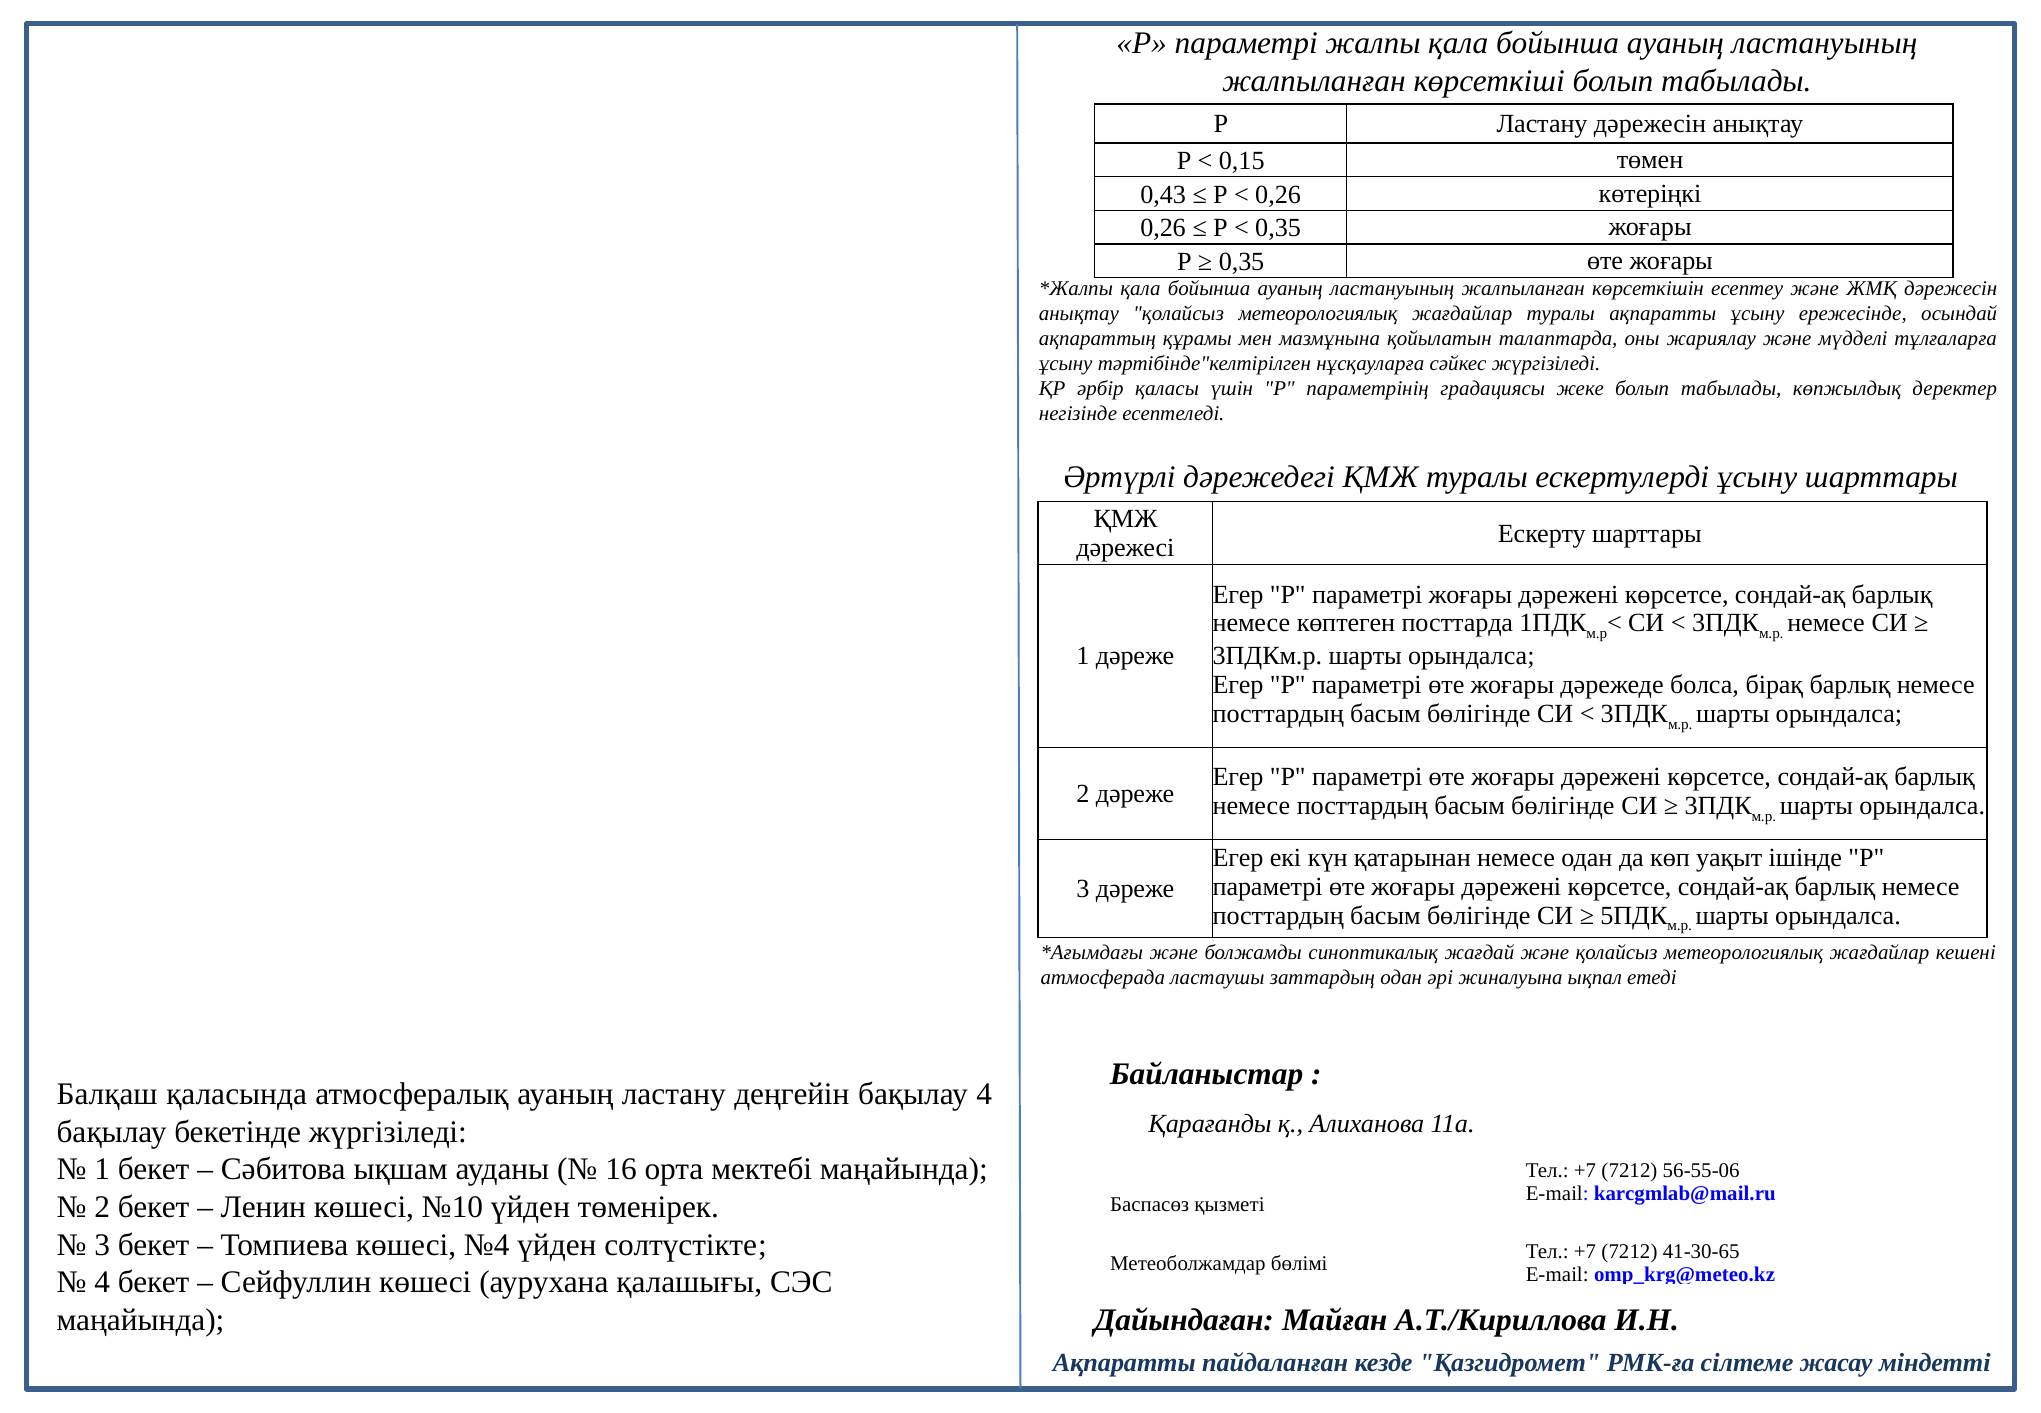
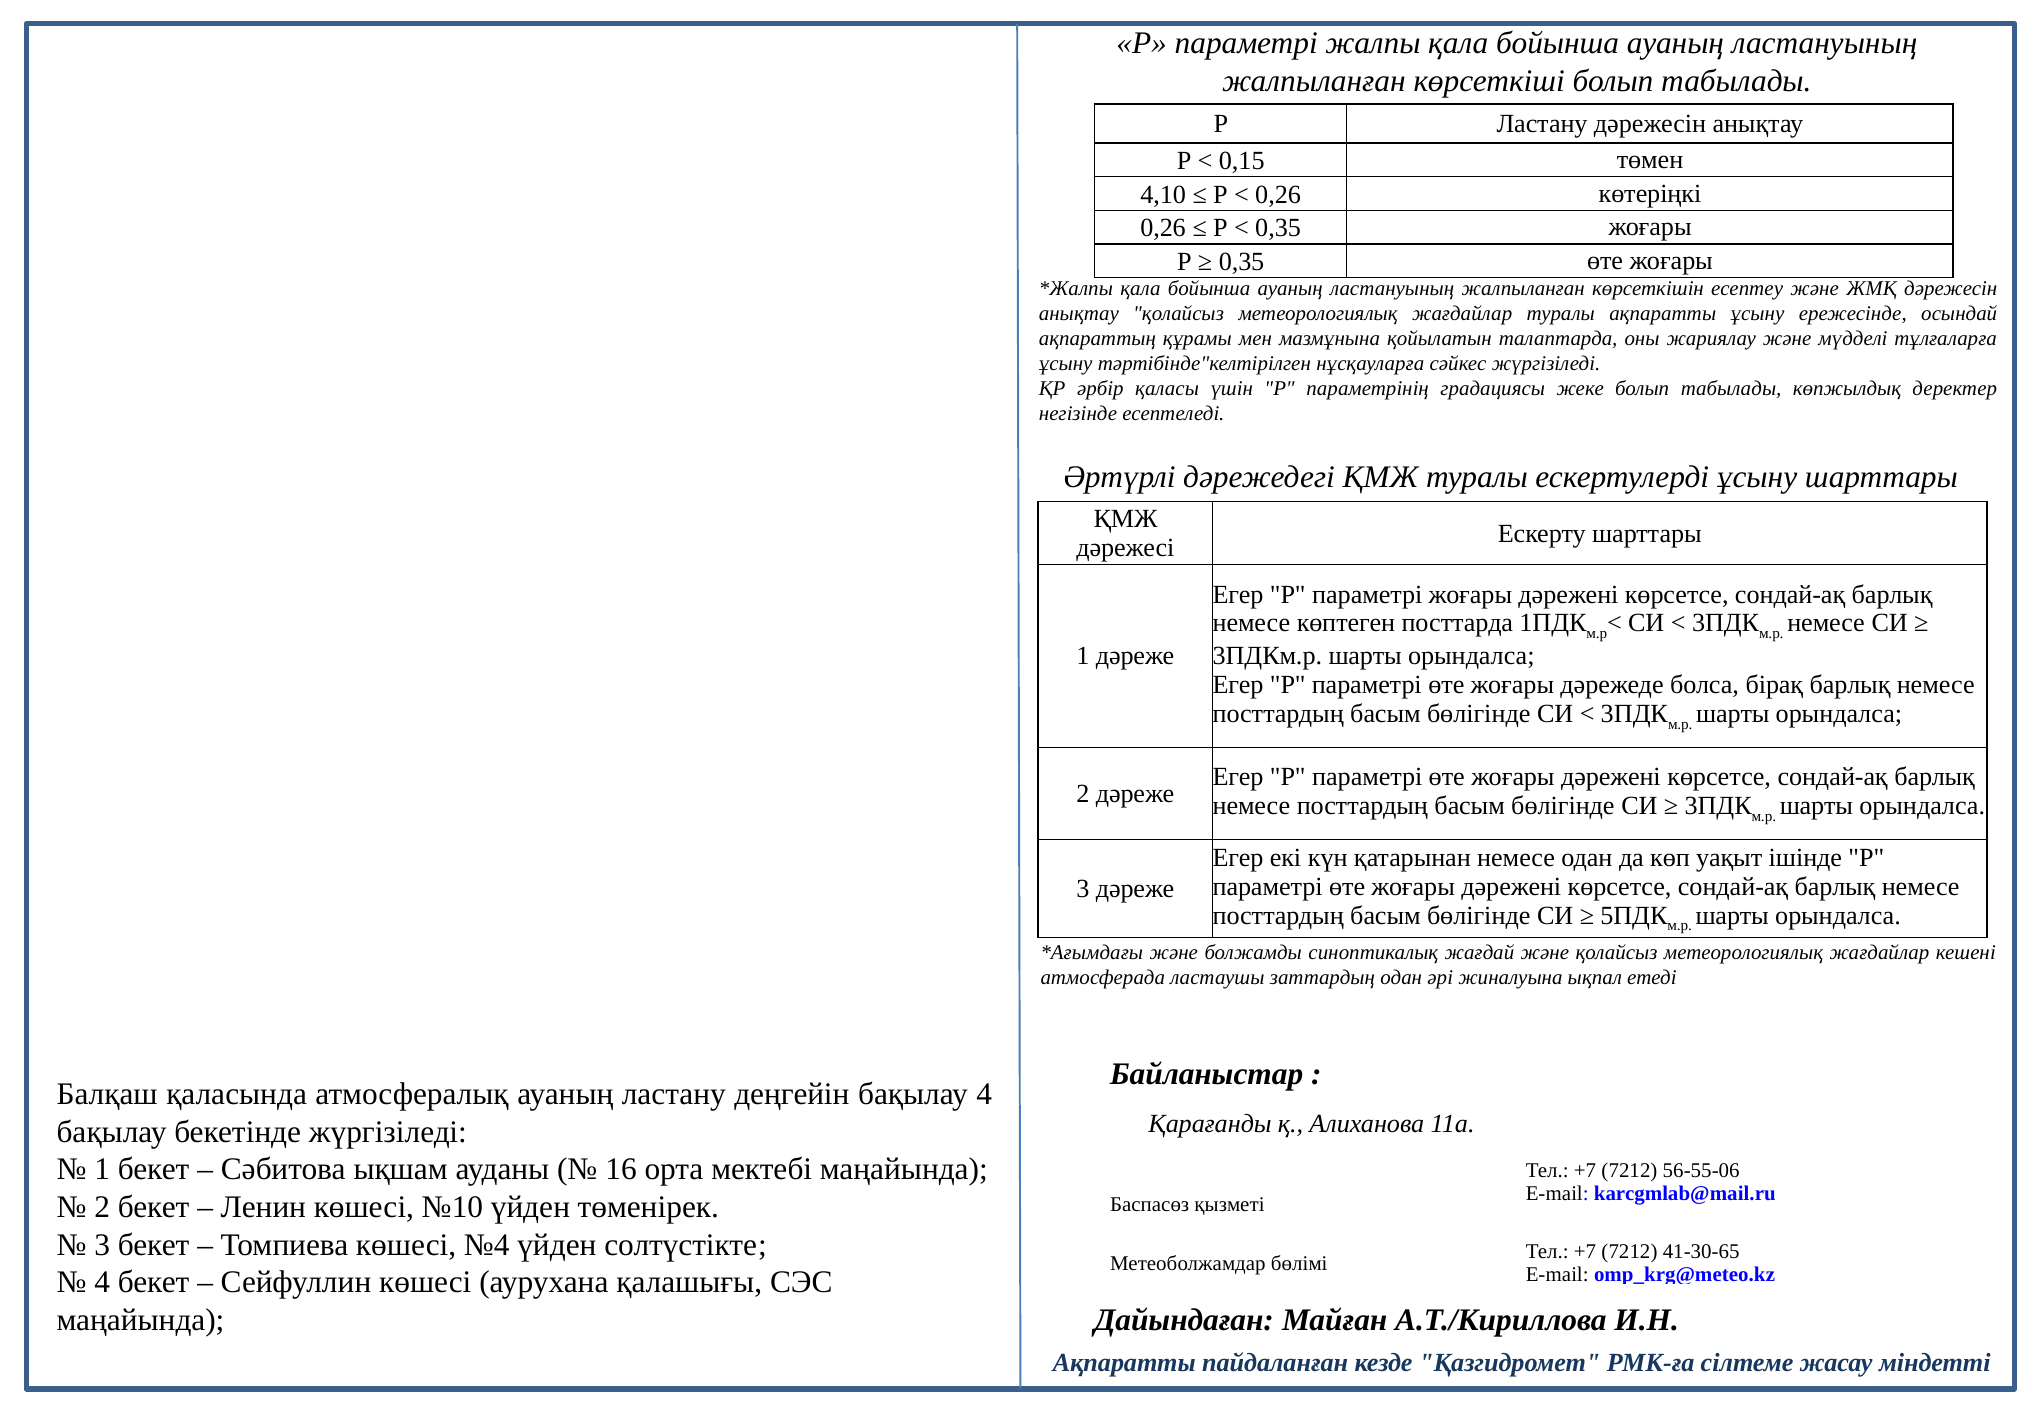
0,43: 0,43 -> 4,10 (1163, 195)
